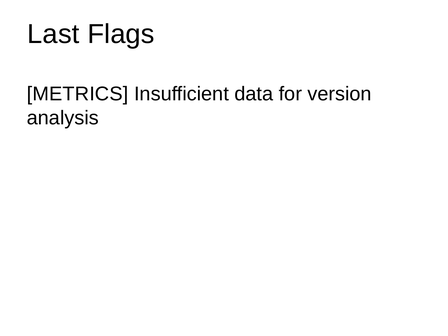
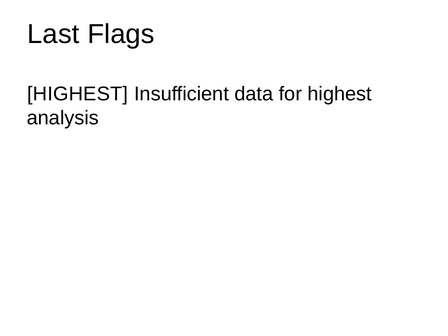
METRICS: METRICS -> HIGHEST (78, 94)
for version: version -> highest (340, 94)
